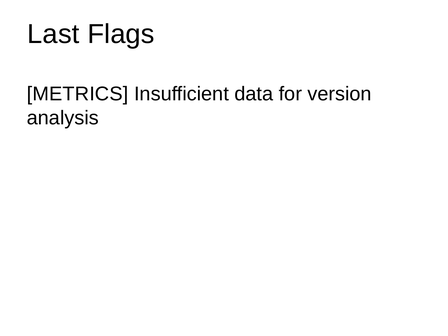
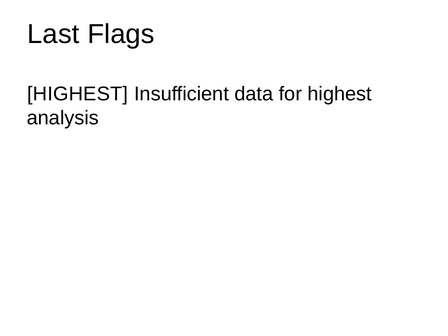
METRICS: METRICS -> HIGHEST (78, 94)
for version: version -> highest (340, 94)
